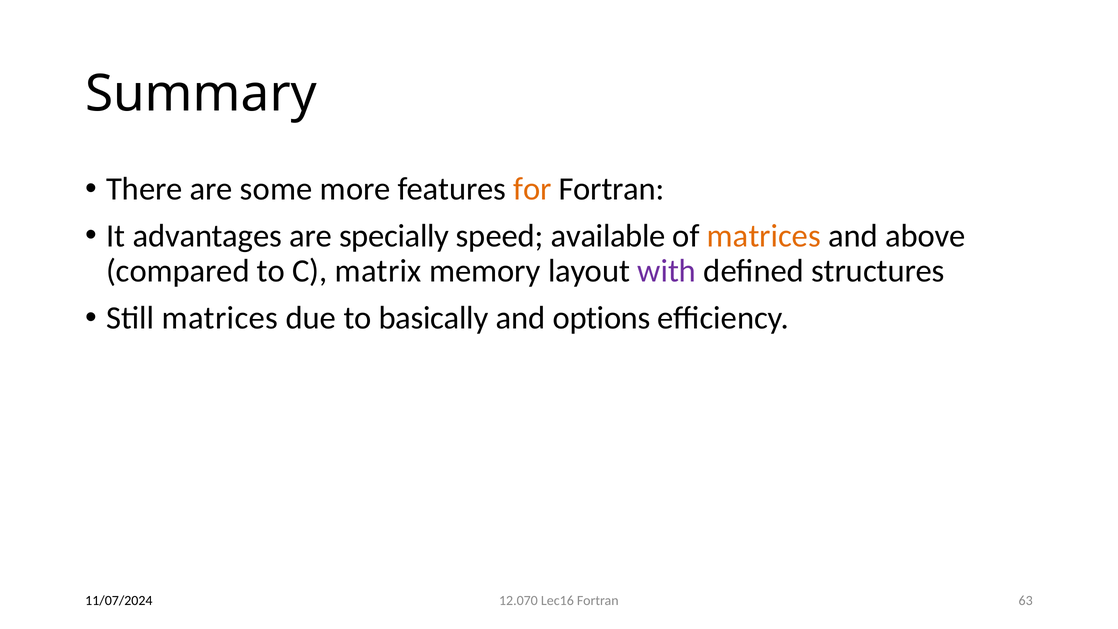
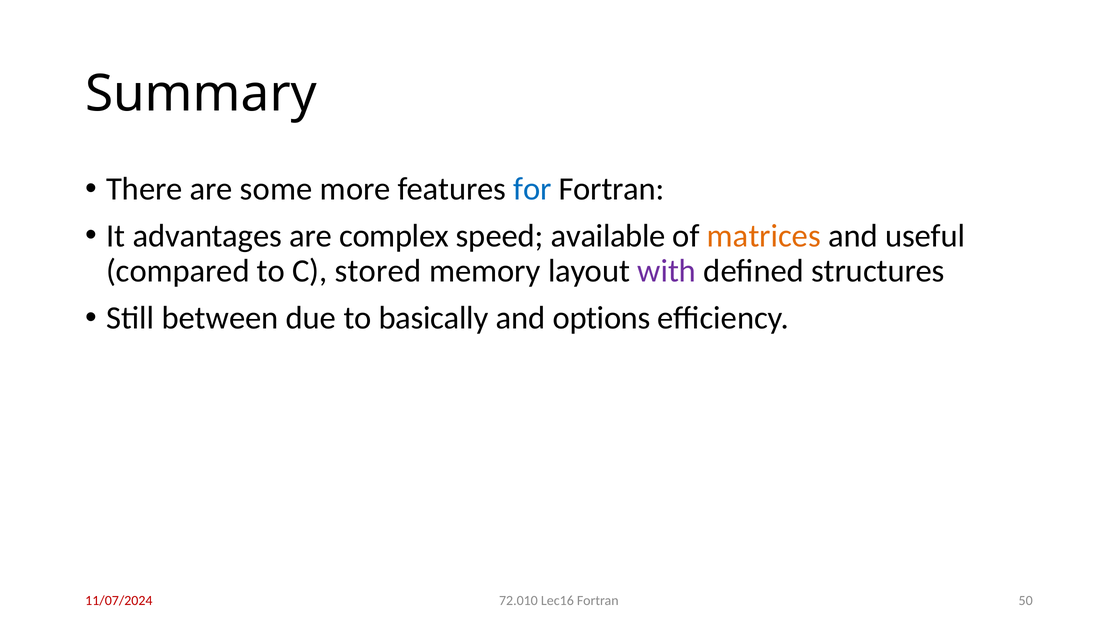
for colour: orange -> blue (532, 189)
specially: specially -> complex (394, 236)
above: above -> useful (925, 236)
matrix: matrix -> stored (378, 271)
Still matrices: matrices -> between (220, 318)
12.070: 12.070 -> 72.010 (518, 600)
63: 63 -> 50 (1026, 600)
11/07/2024 colour: black -> red (119, 601)
